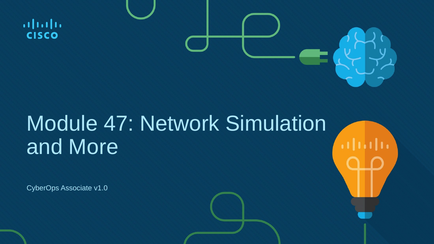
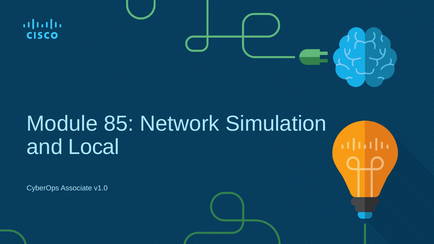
47: 47 -> 85 (119, 124)
More: More -> Local (94, 147)
